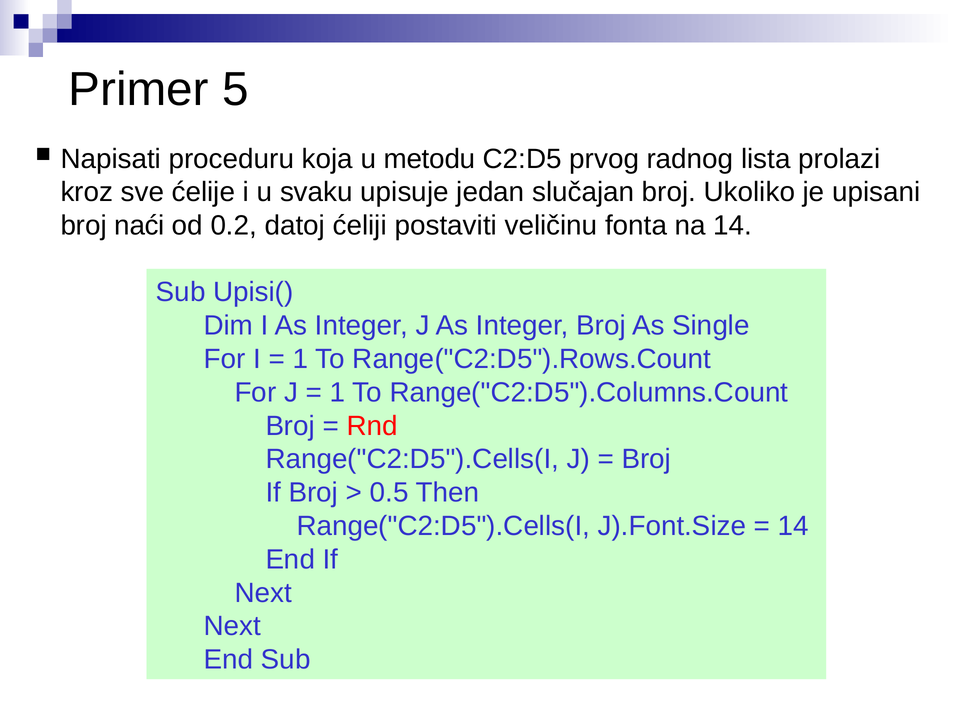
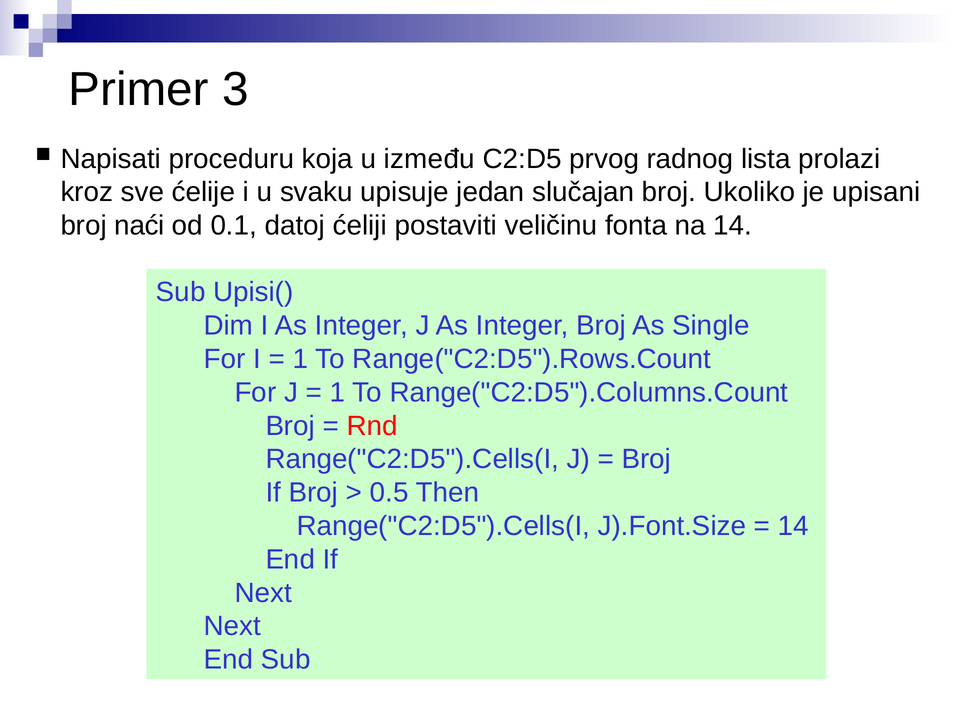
5: 5 -> 3 (235, 90)
metodu: metodu -> između (429, 159)
0.2: 0.2 -> 0.1 (234, 226)
